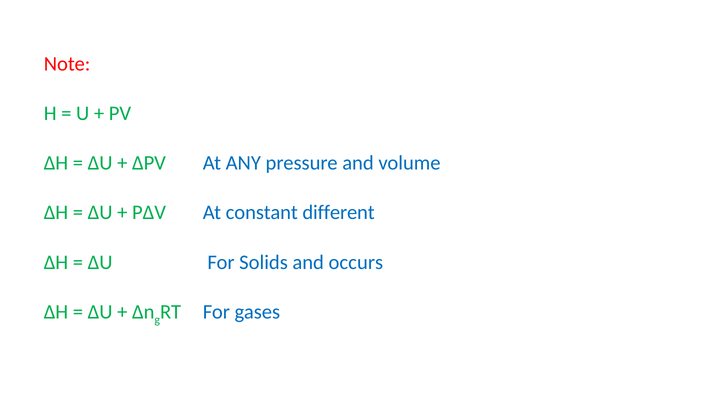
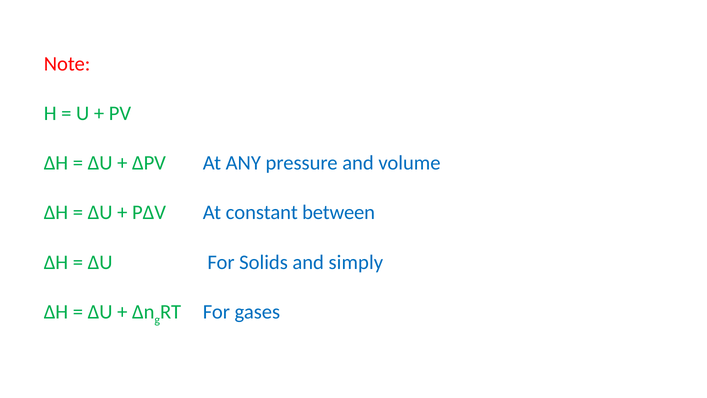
different: different -> between (339, 212)
occurs: occurs -> simply (356, 262)
